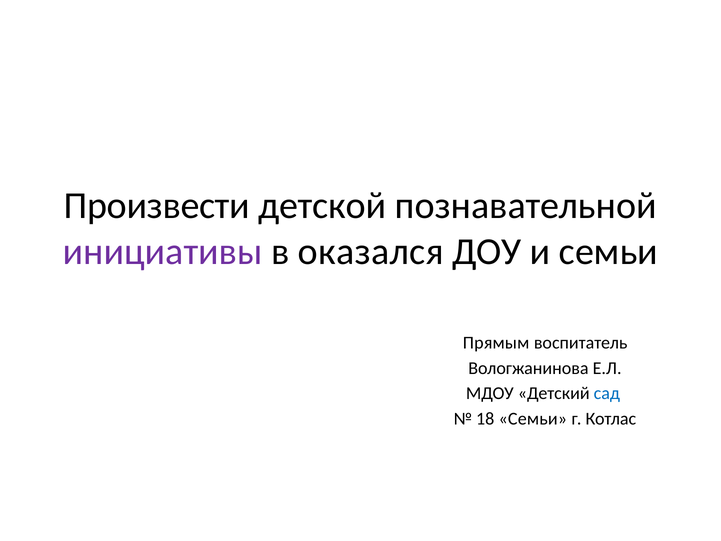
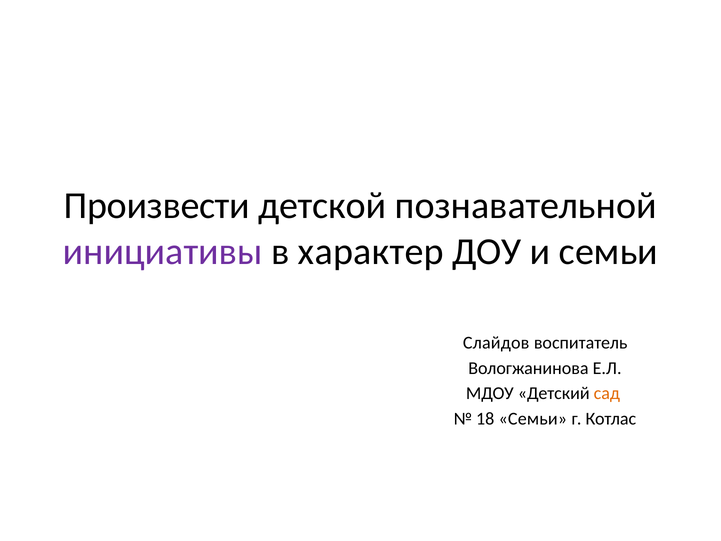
оказался: оказался -> характер (371, 251)
Прямым: Прямым -> Слайдов (496, 343)
сад colour: blue -> orange (607, 393)
